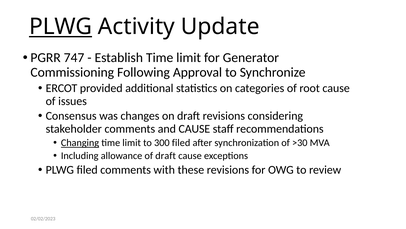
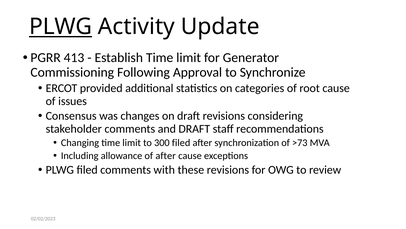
747: 747 -> 413 (74, 58)
and CAUSE: CAUSE -> DRAFT (194, 128)
Changing underline: present -> none (80, 142)
>30: >30 -> >73 (300, 142)
of draft: draft -> after (166, 156)
